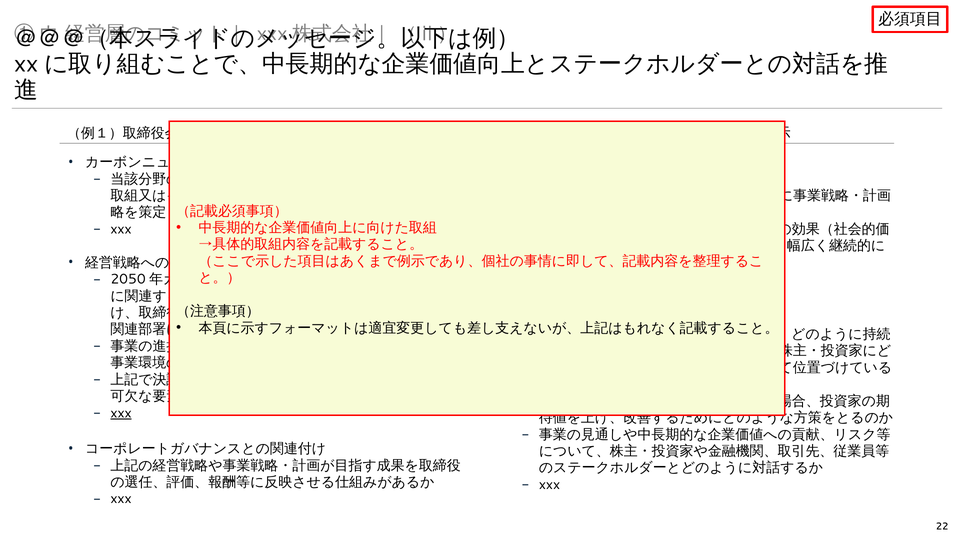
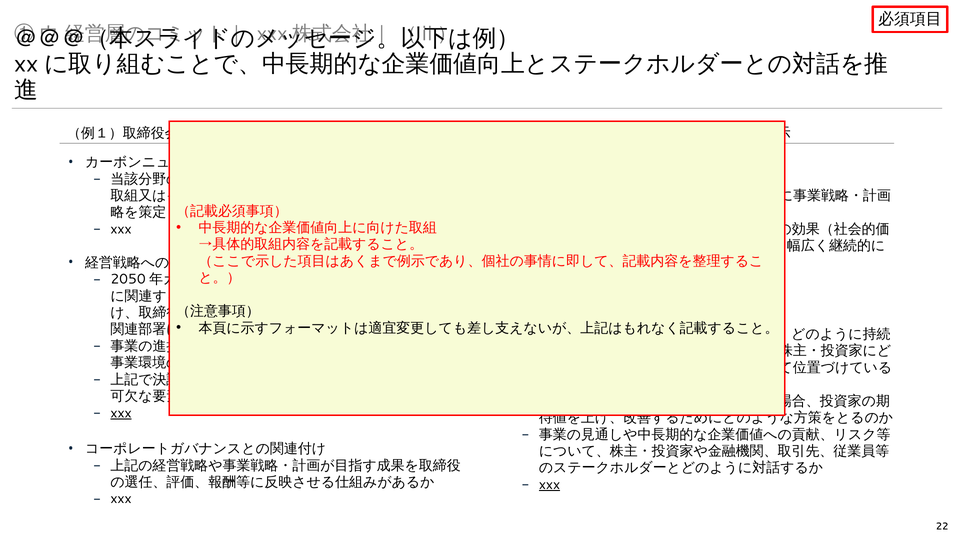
xxx underline: none -> present (550, 484)
